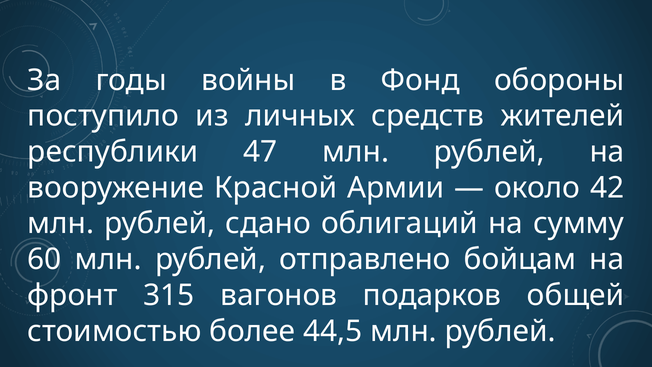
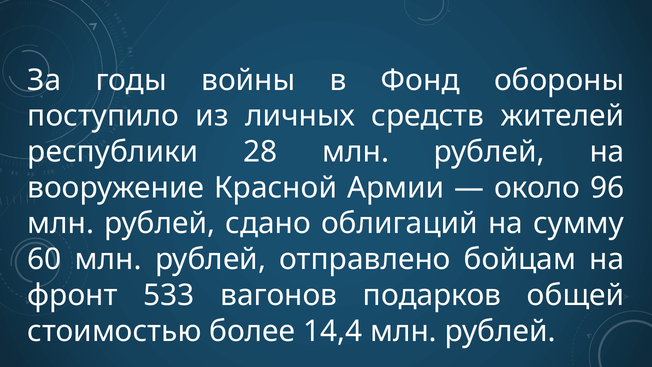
47: 47 -> 28 (260, 152)
42: 42 -> 96 (607, 188)
315: 315 -> 533 (169, 295)
44,5: 44,5 -> 14,4 (333, 331)
